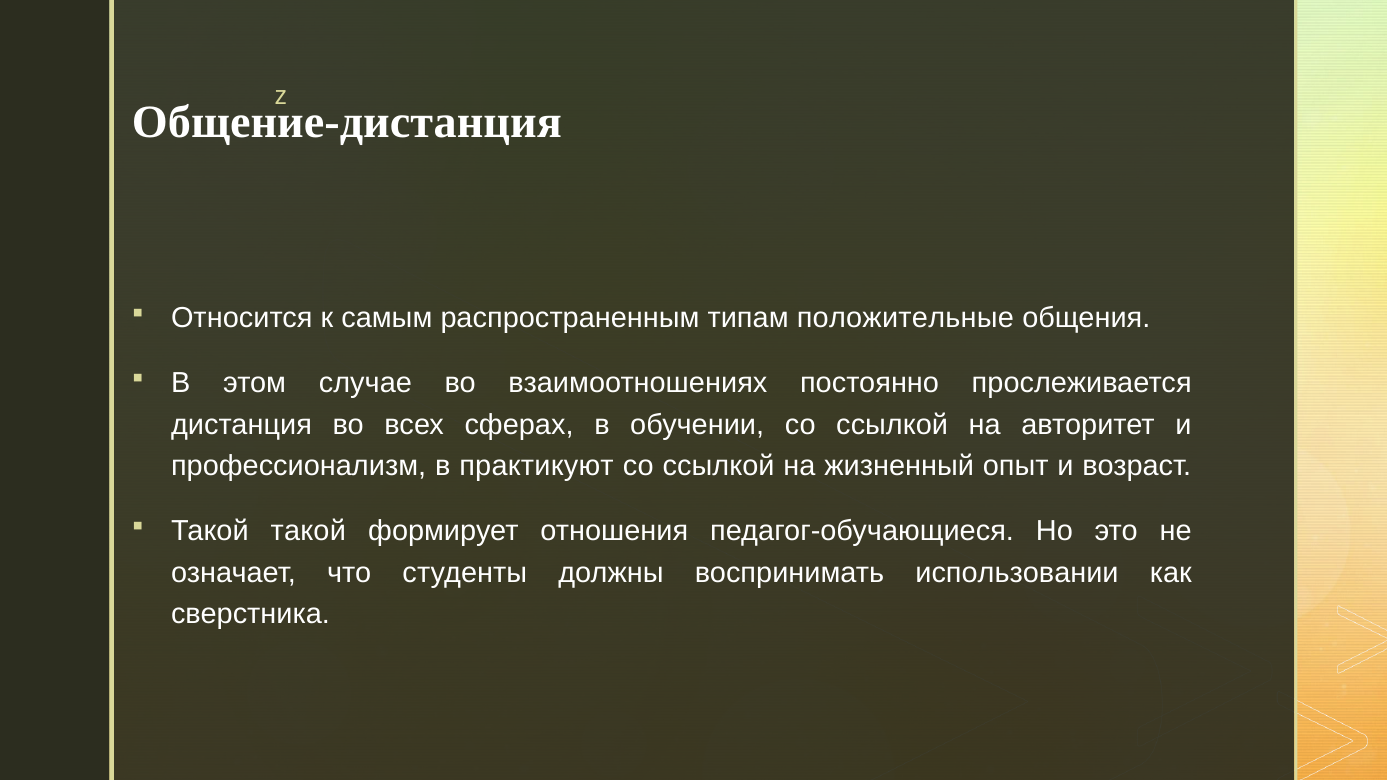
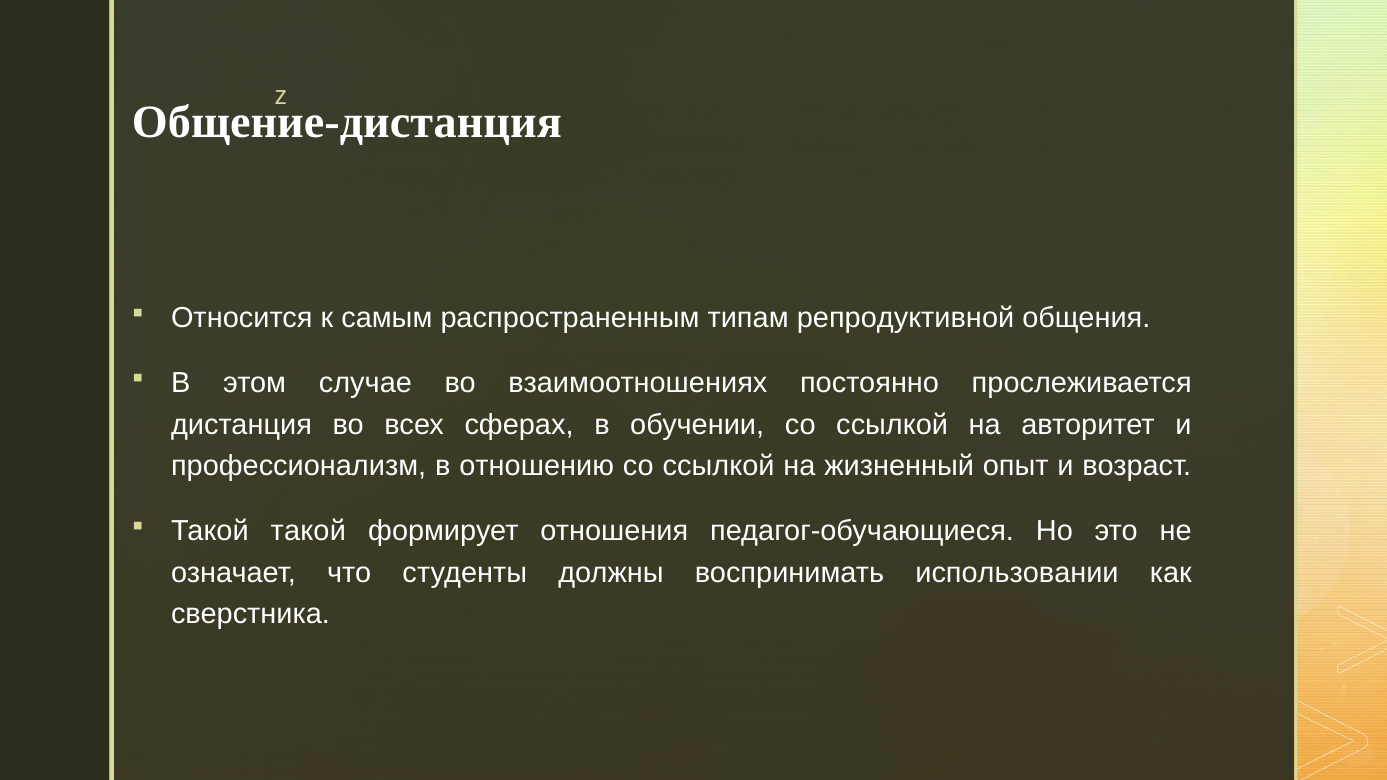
положительные: положительные -> репродуктивной (906, 318)
практикуют: практикуют -> отношению (537, 466)
